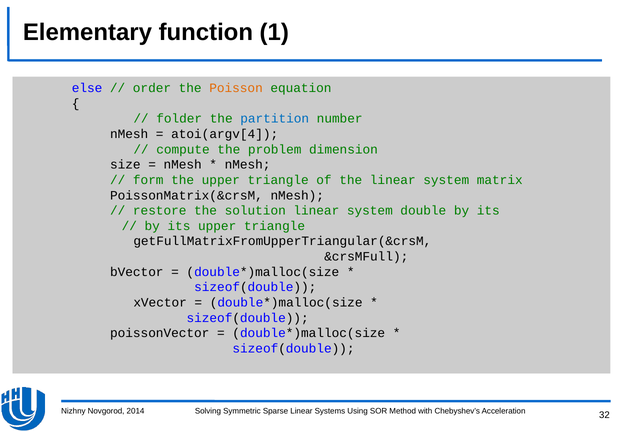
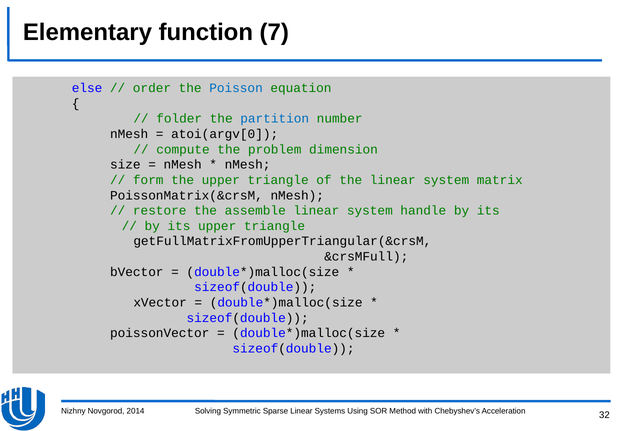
1: 1 -> 7 (274, 32)
Poisson colour: orange -> blue (236, 88)
atoi(argv[4: atoi(argv[4 -> atoi(argv[0 (225, 134)
solution: solution -> assemble (255, 211)
double: double -> handle (423, 211)
